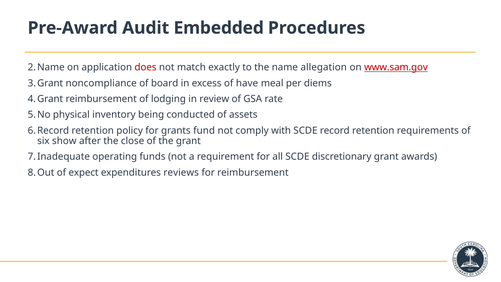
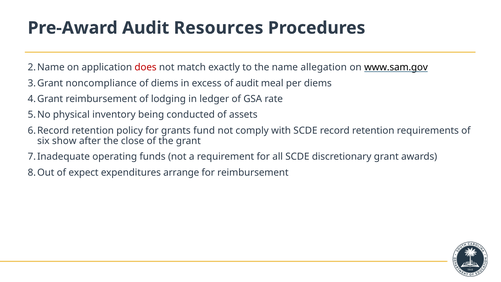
Embedded: Embedded -> Resources (219, 28)
www.sam.gov colour: red -> black (396, 67)
of board: board -> diems (165, 83)
of have: have -> audit (247, 83)
review: review -> ledger (214, 99)
reviews: reviews -> arrange (181, 172)
